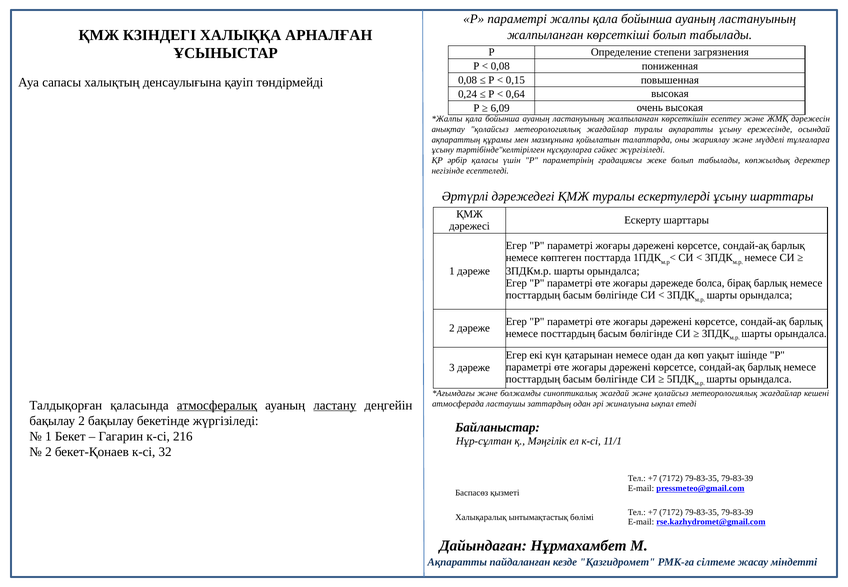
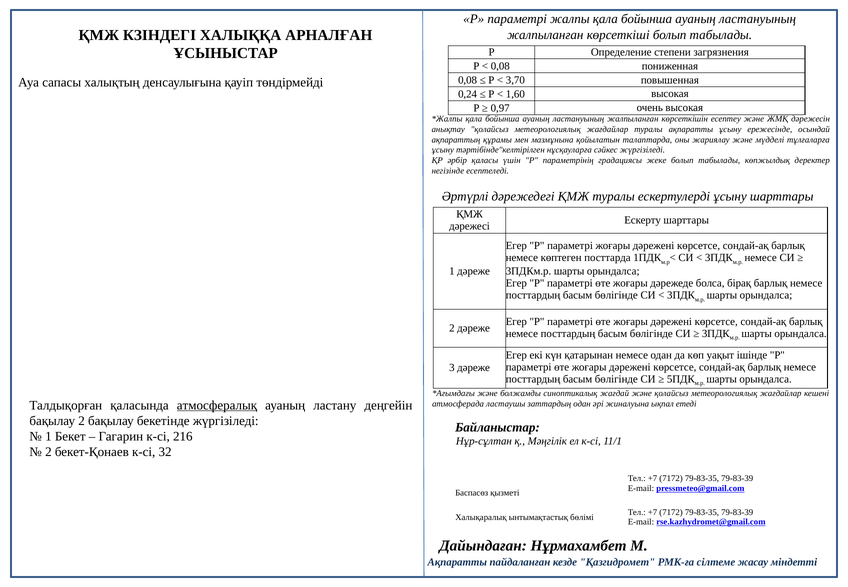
0,15: 0,15 -> 3,70 (515, 80)
0,64: 0,64 -> 1,60 (515, 94)
6,09: 6,09 -> 0,97 (500, 108)
ластану underline: present -> none (335, 405)
